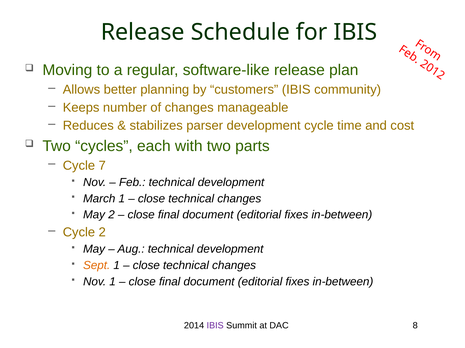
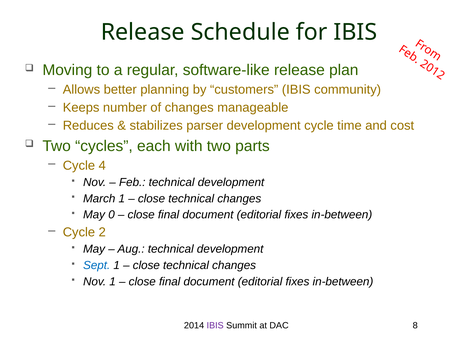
7: 7 -> 4 (102, 166)
May 2: 2 -> 0 (112, 215)
Sept colour: orange -> blue (97, 266)
